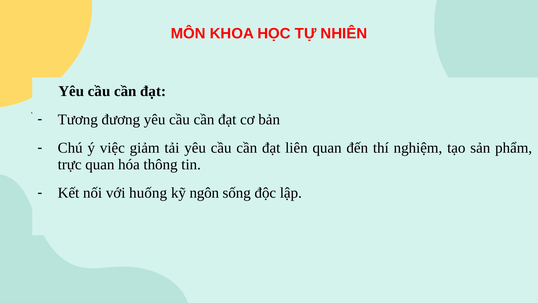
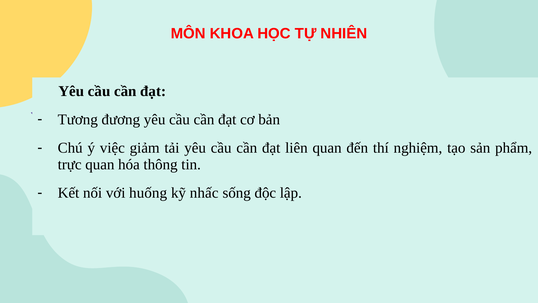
ngôn: ngôn -> nhấc (204, 193)
